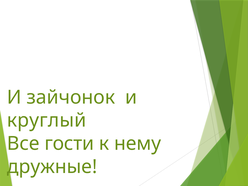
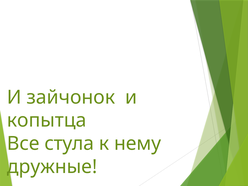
круглый: круглый -> копытца (47, 120)
гости: гости -> стула (69, 144)
